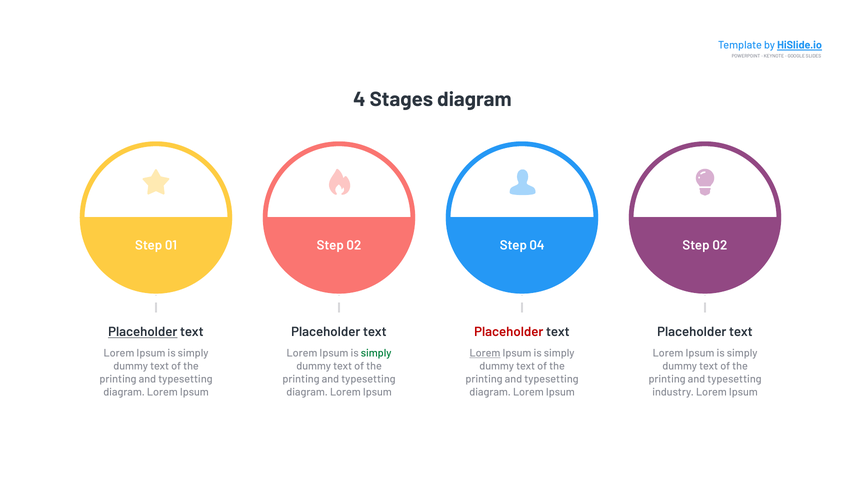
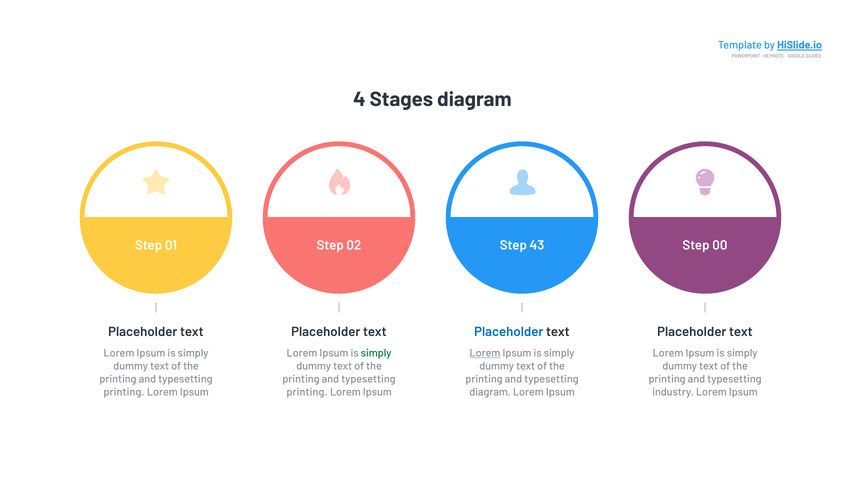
04: 04 -> 43 (537, 246)
02: 02 -> 00 (720, 246)
Placeholder underline: present -> none (143, 332)
Placeholder colour: red -> blue (509, 332)
diagram: diagram -> printing (124, 393)
diagram: diagram -> printing (307, 393)
